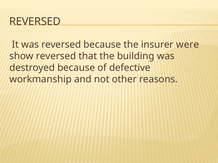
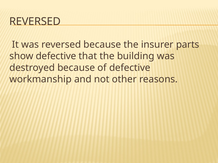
were: were -> parts (188, 45)
show reversed: reversed -> defective (56, 56)
